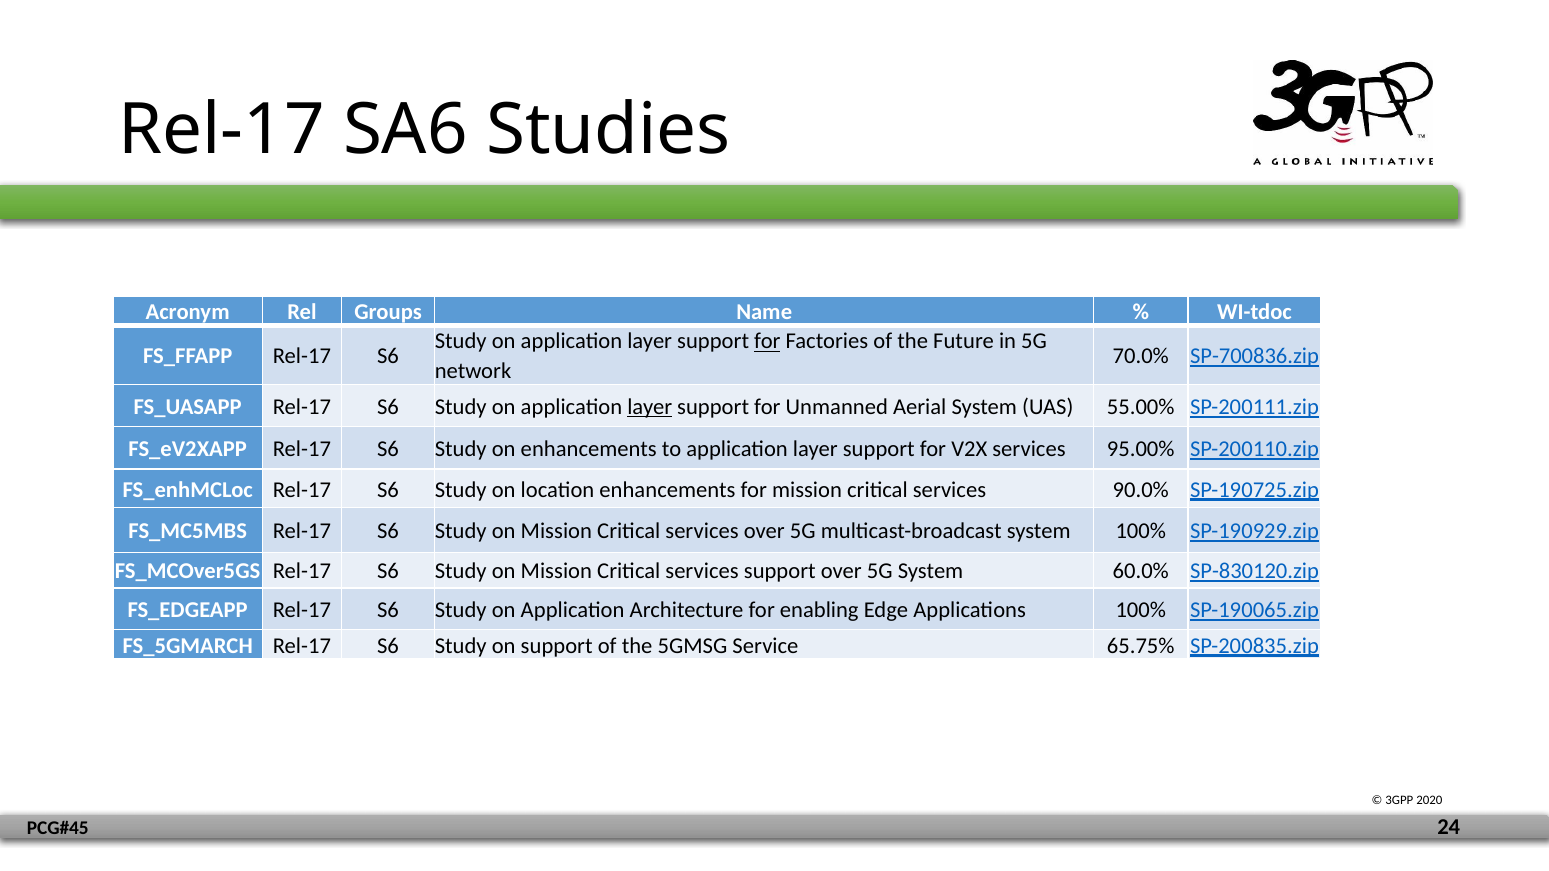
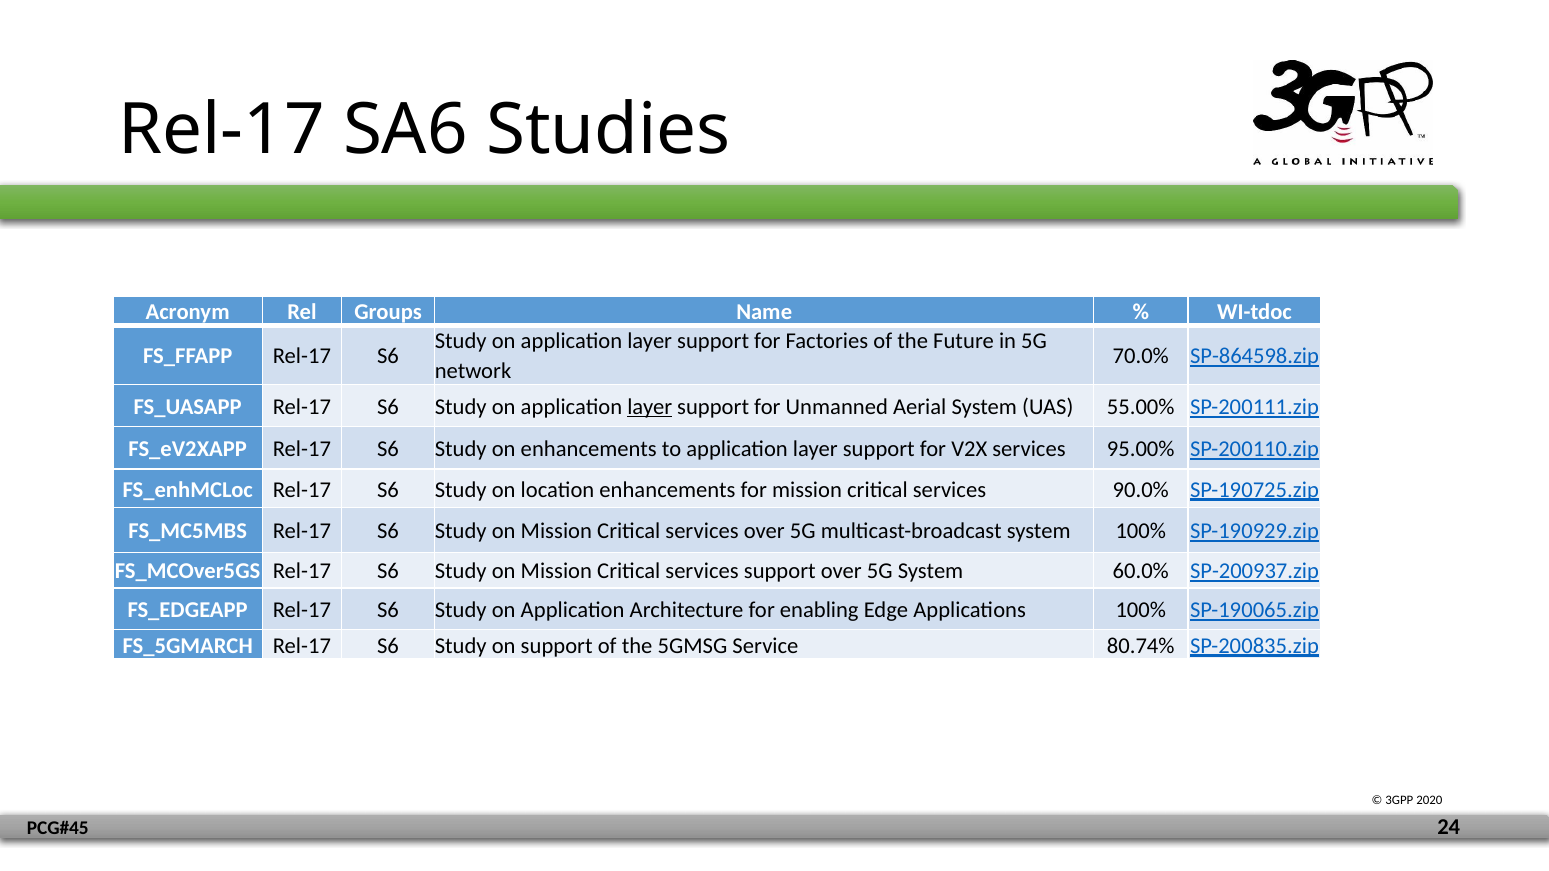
for underline: present -> none (767, 342)
SP-700836.zip: SP-700836.zip -> SP-864598.zip (1255, 356)
SP-830120.zip: SP-830120.zip -> SP-200937.zip (1255, 572)
65.75%: 65.75% -> 80.74% (1141, 646)
